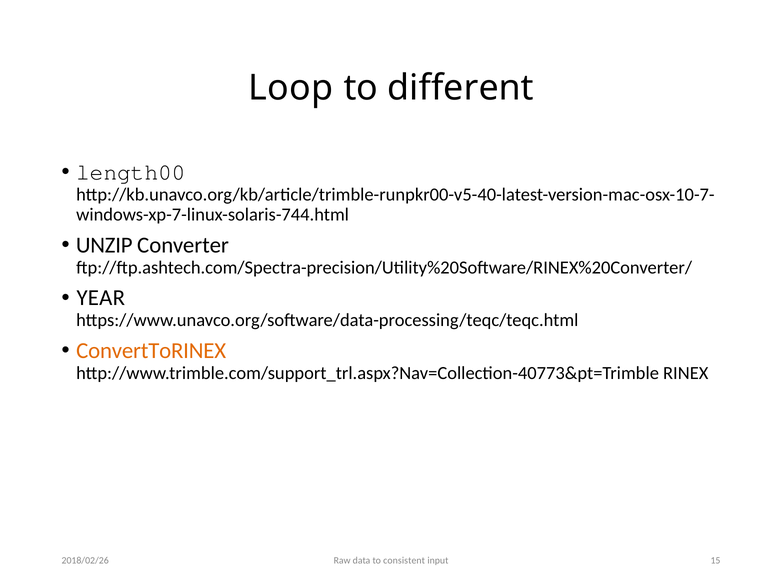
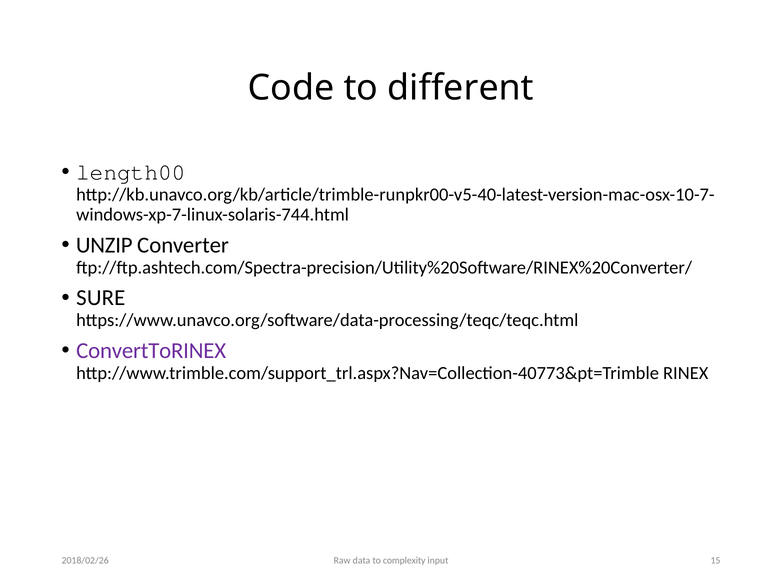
Loop: Loop -> Code (291, 88)
YEAR: YEAR -> SURE (101, 298)
ConvertToRINEX colour: orange -> purple (151, 350)
consistent: consistent -> complexity (404, 560)
